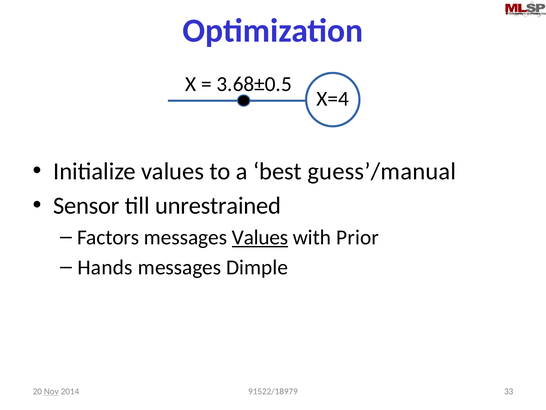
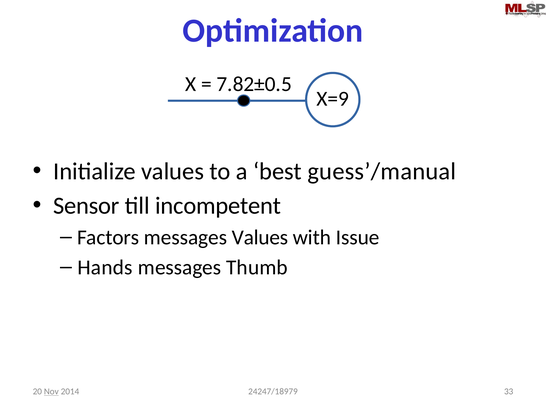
3.68±0.5: 3.68±0.5 -> 7.82±0.5 (254, 84)
X=4: X=4 -> X=9 (333, 99)
unrestrained: unrestrained -> incompetent (218, 206)
Values underline: present -> none (260, 237)
Prior: Prior -> Issue (358, 237)
Dimple: Dimple -> Thumb (257, 267)
91522/18979: 91522/18979 -> 24247/18979 (273, 391)
